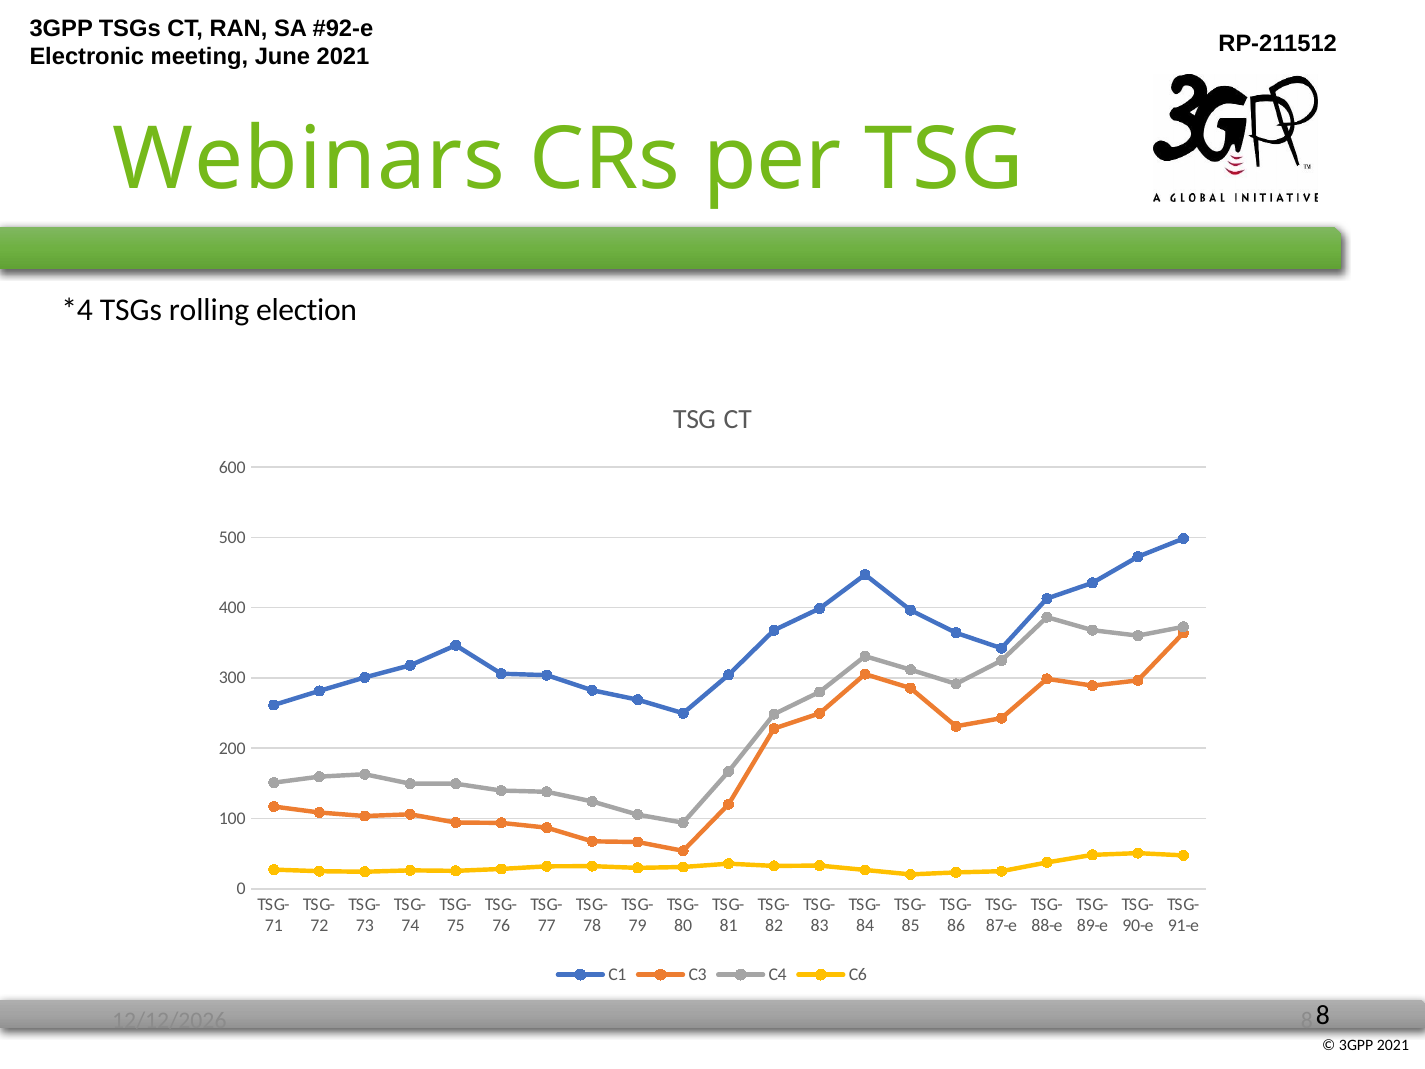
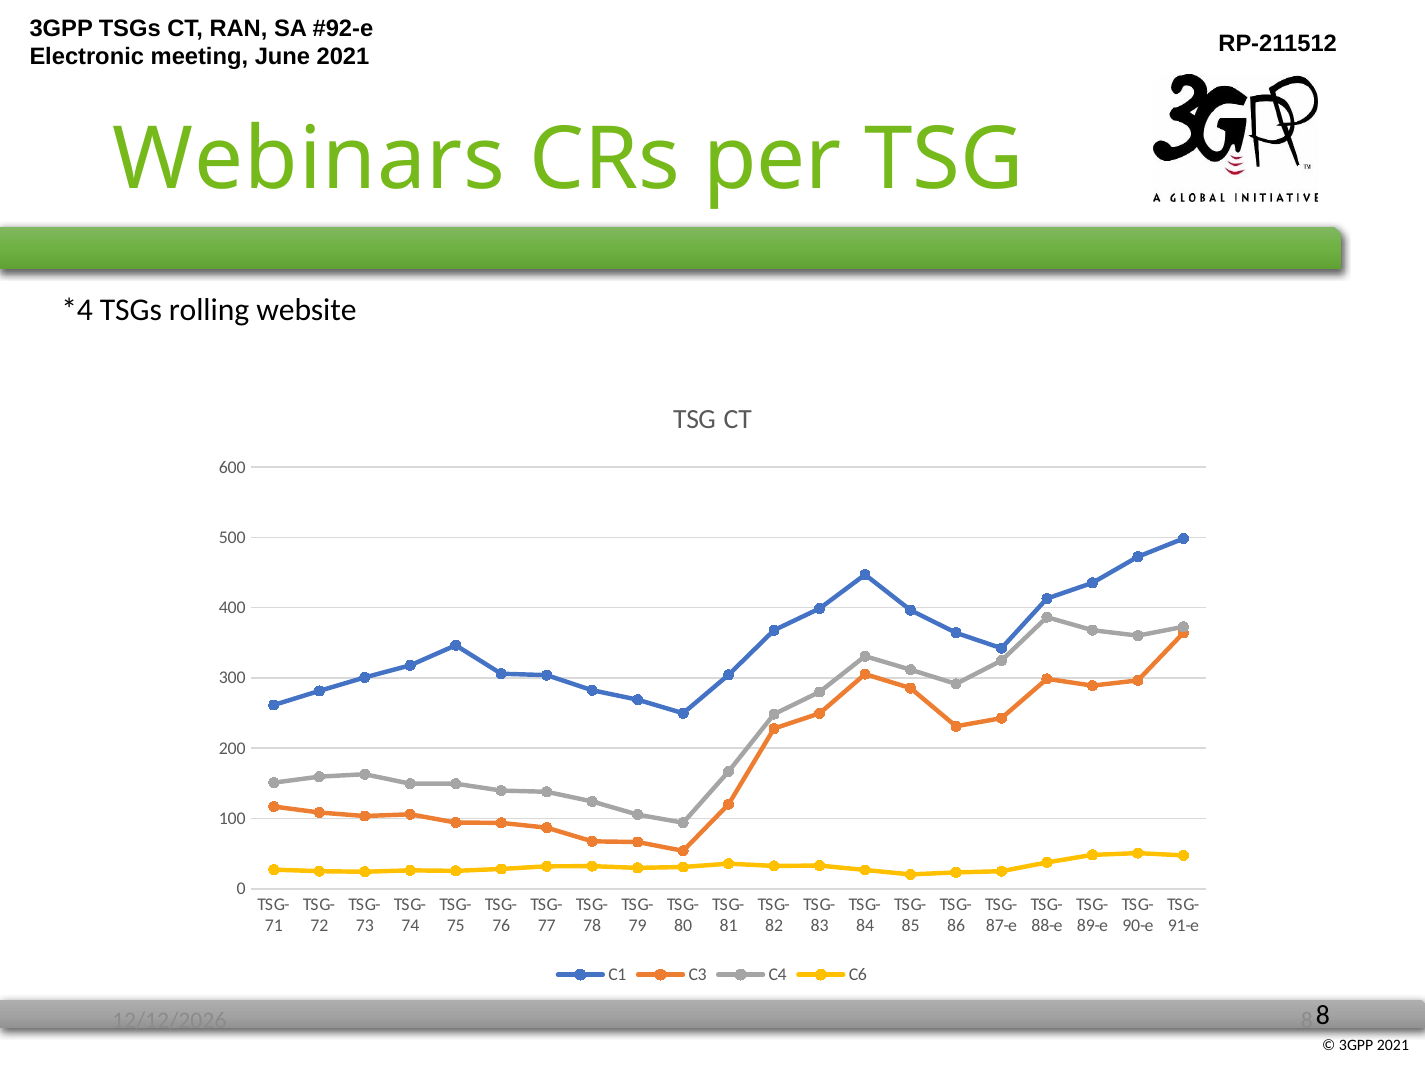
election: election -> website (306, 310)
